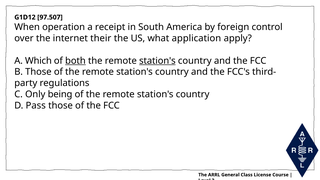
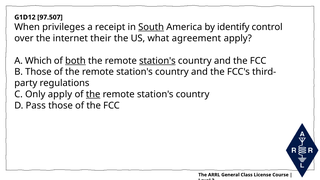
operation: operation -> privileges (64, 27)
South underline: none -> present (151, 27)
foreign: foreign -> identify (233, 27)
application: application -> agreement (196, 38)
Only being: being -> apply (60, 94)
the underline: none -> present (93, 94)
